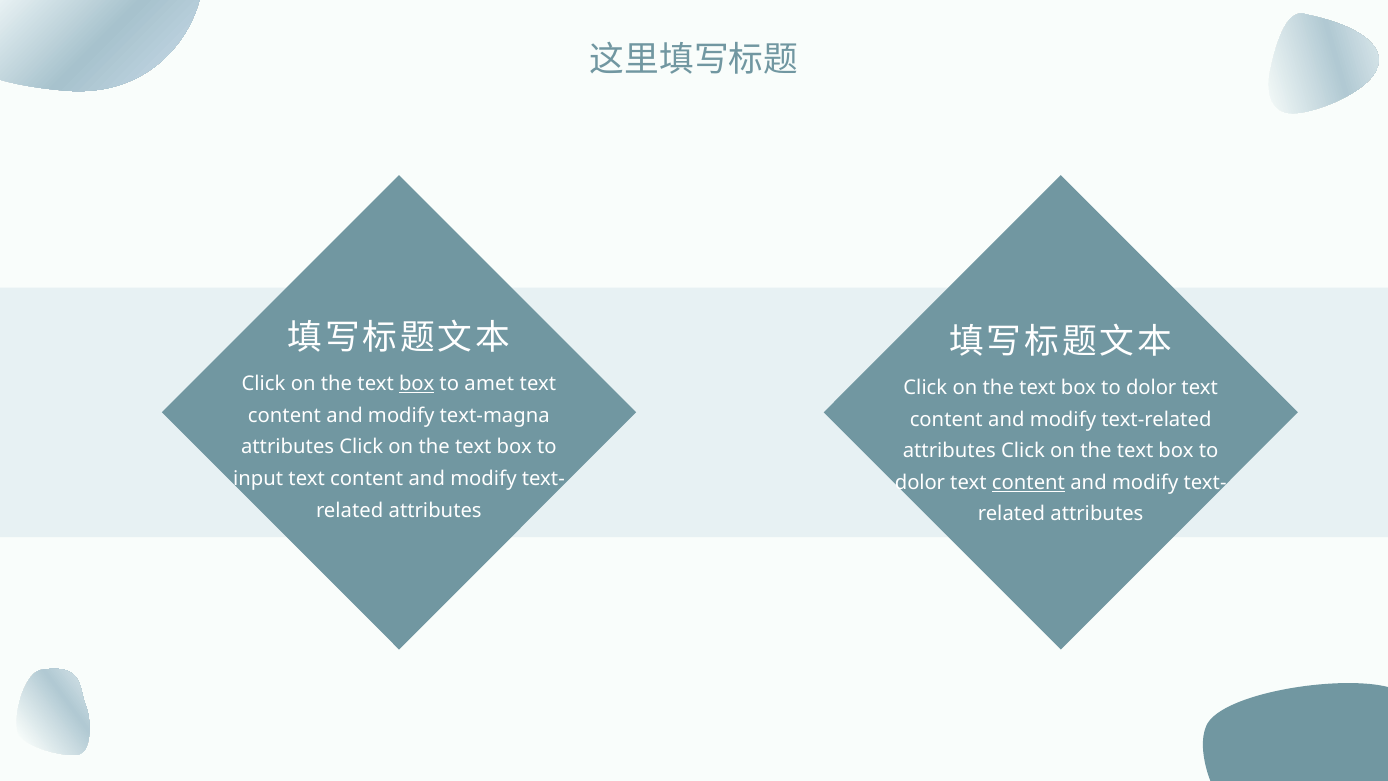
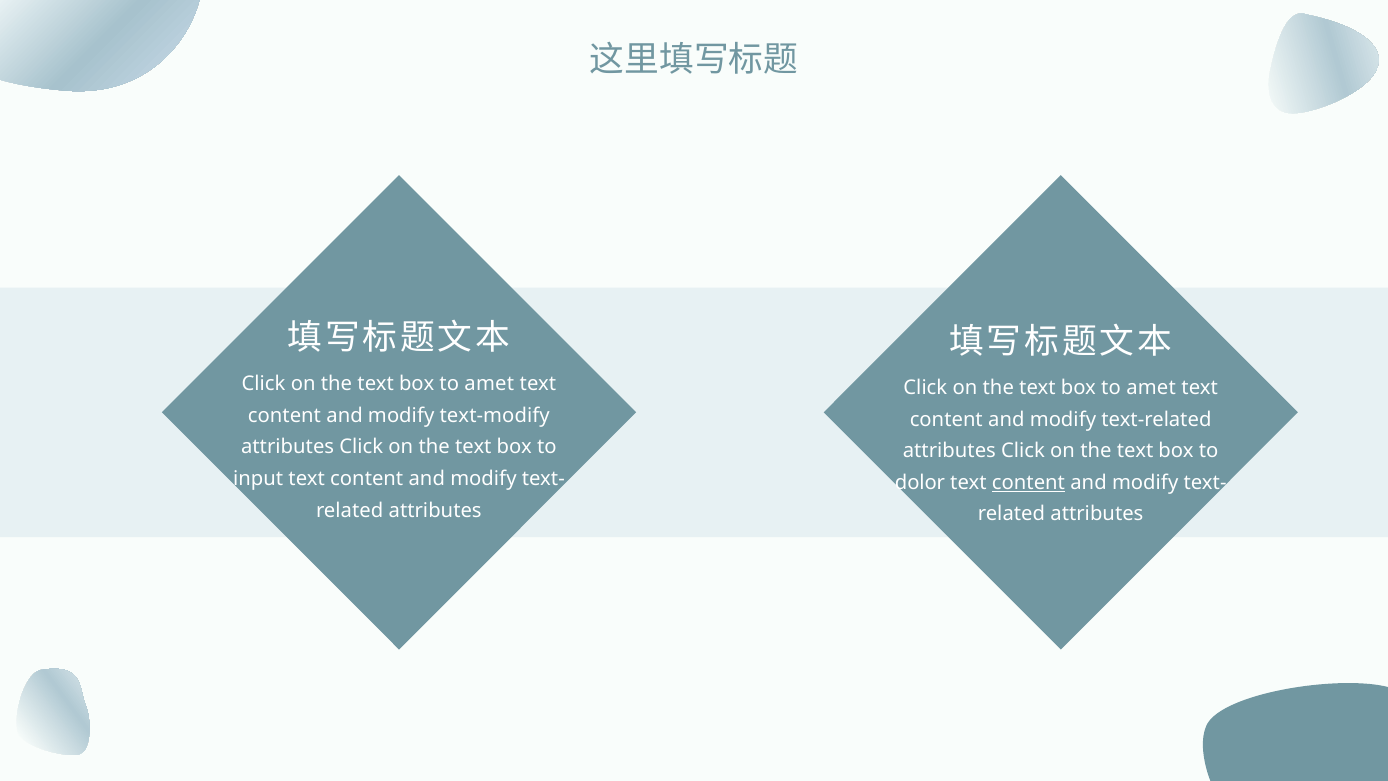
box underline: present -> none (417, 384)
dolor: dolor -> amet (1151, 388)
text-magna: text-magna -> text-modify (495, 416)
